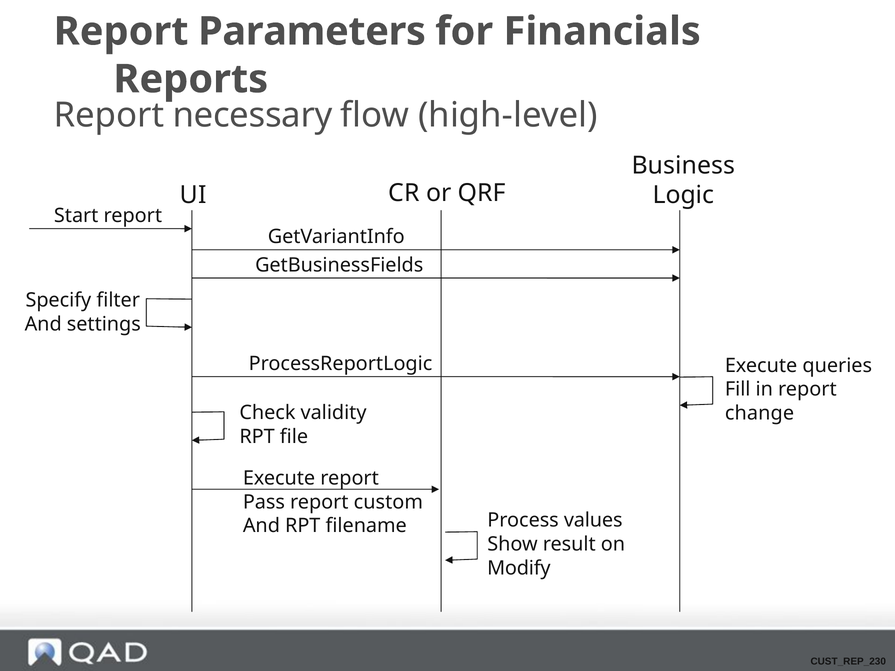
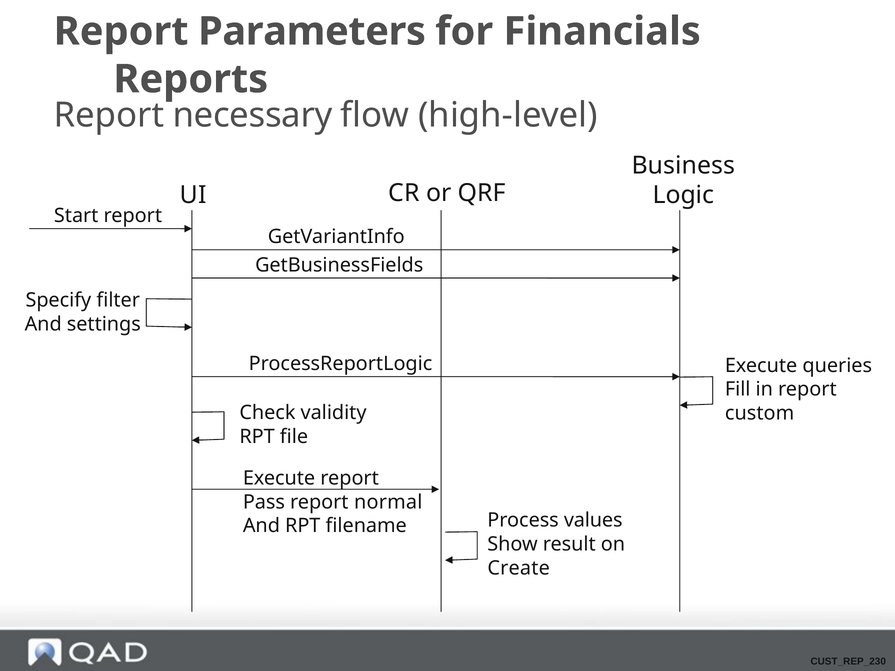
change: change -> custom (760, 413)
custom: custom -> normal (388, 502)
Modify: Modify -> Create (519, 568)
